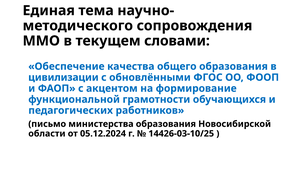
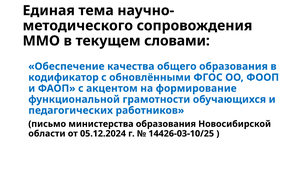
цивилизации: цивилизации -> кодификатор (63, 77)
